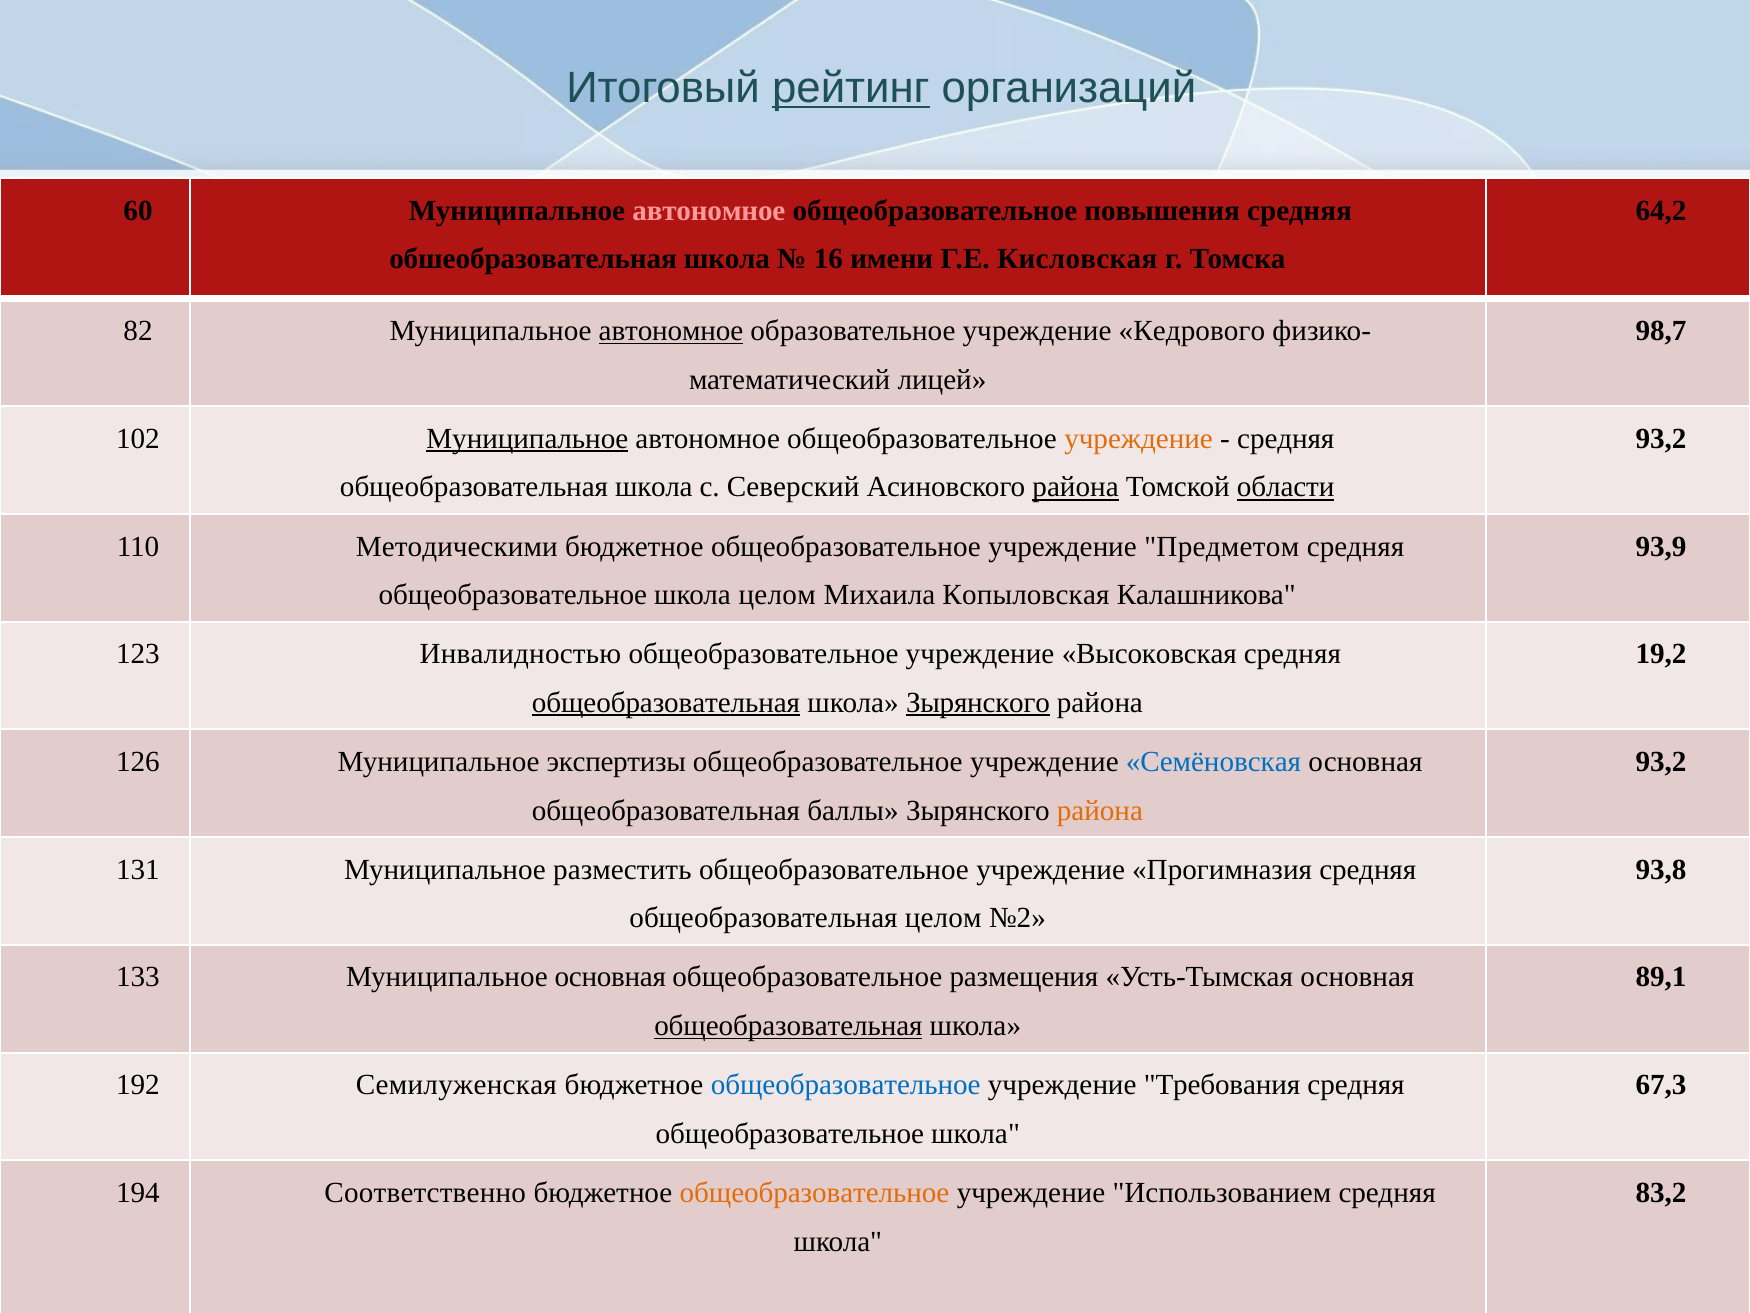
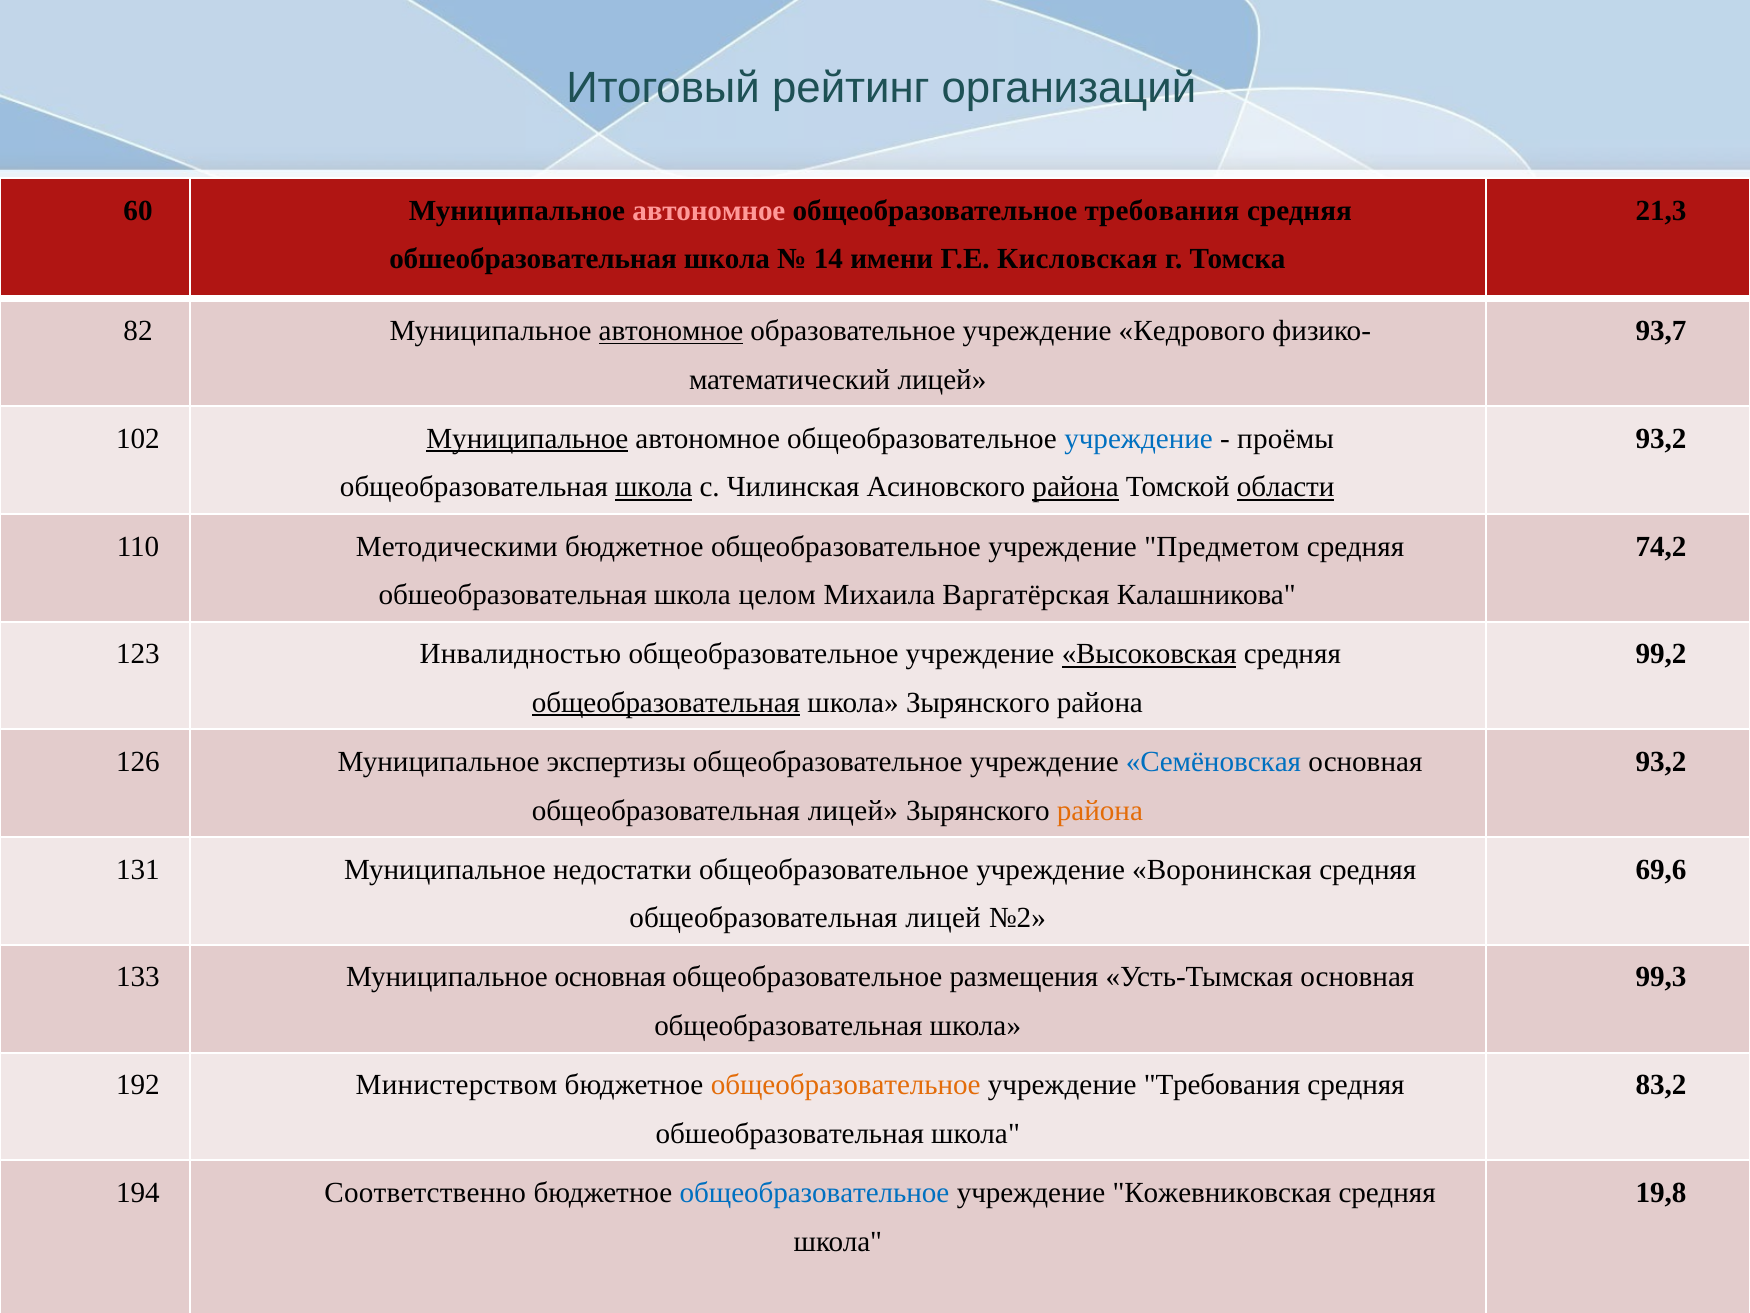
рейтинг underline: present -> none (851, 88)
общеобразовательное повышения: повышения -> требования (1162, 210)
64,2: 64,2 -> 21,3 (1661, 210)
16: 16 -> 14 (828, 259)
98,7: 98,7 -> 93,7 (1661, 331)
учреждение colour: orange -> blue (1139, 439)
cредняя: cредняя -> проёмы (1286, 439)
школа underline: none -> present (654, 487)
Северский: Северский -> Чилинская (793, 487)
93,9: 93,9 -> 74,2 (1661, 546)
общеобразовательное: общеобразовательное -> обшеобразовательная (513, 595)
Копыловская: Копыловская -> Варгатёрская (1026, 595)
Высоковская underline: none -> present (1149, 654)
19,2: 19,2 -> 99,2 (1661, 654)
Зырянского underline: present -> none (978, 703)
баллы: баллы -> лицей (853, 810)
разместить: разместить -> недостатки (622, 869)
Прогимназия: Прогимназия -> Воронинская (1222, 869)
93,8: 93,8 -> 69,6 (1661, 869)
целом: целом -> лицей (943, 918)
89,1: 89,1 -> 99,3 (1661, 977)
общеобразовательная underline: present -> none (788, 1026)
Семилуженская: Семилуженская -> Министерством (456, 1085)
общеобразовательное colour: blue -> orange (846, 1085)
67,3: 67,3 -> 83,2 (1661, 1085)
общеобразовательное: общеобразовательное -> обшеобразовательная (790, 1133)
общеобразовательное colour: orange -> blue (814, 1192)
Использованием: Использованием -> Кожевниковская (1222, 1192)
83,2: 83,2 -> 19,8 (1661, 1192)
